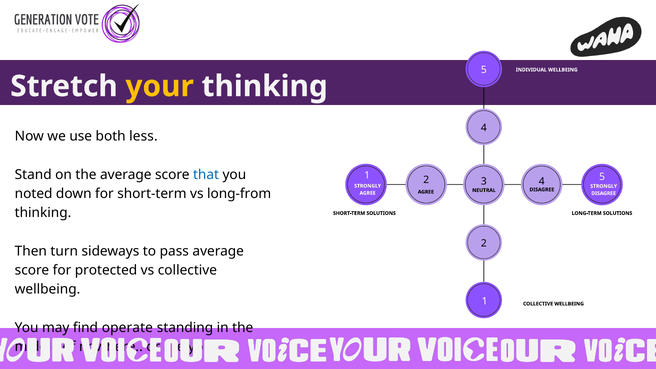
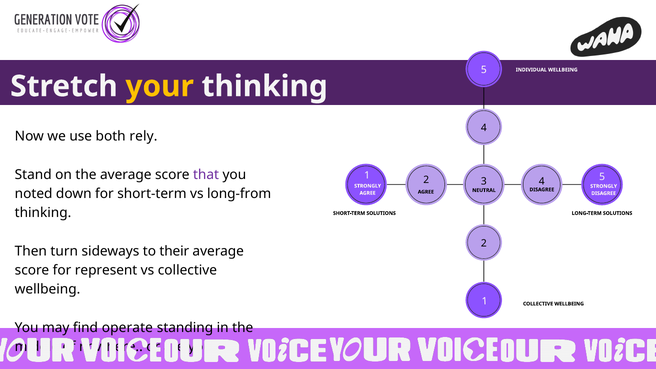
less: less -> rely (143, 136)
that colour: blue -> purple (206, 175)
pass: pass -> their (174, 251)
protected: protected -> represent (106, 270)
